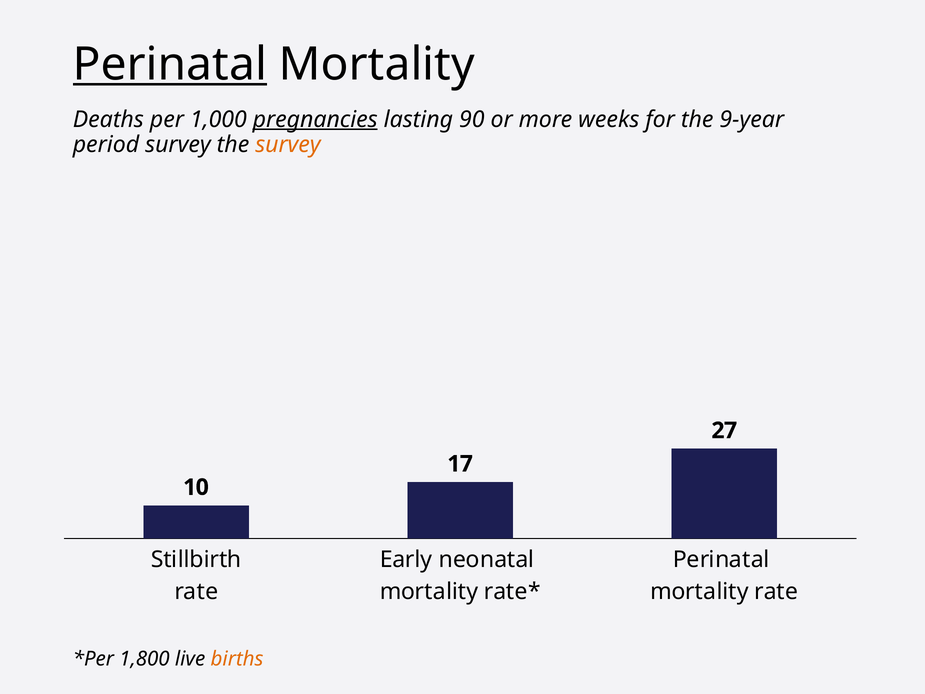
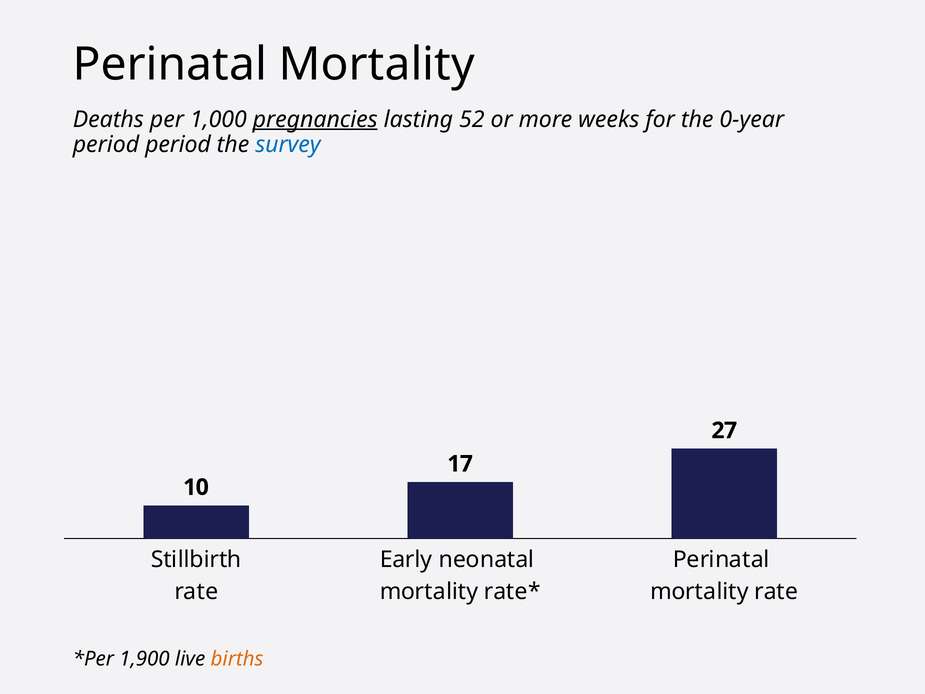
Perinatal underline: present -> none (170, 64)
90: 90 -> 52 (472, 119)
9-year: 9-year -> 0-year (752, 119)
period survey: survey -> period (178, 144)
survey colour: orange -> blue (288, 144)
1,800: 1,800 -> 1,900 (144, 659)
